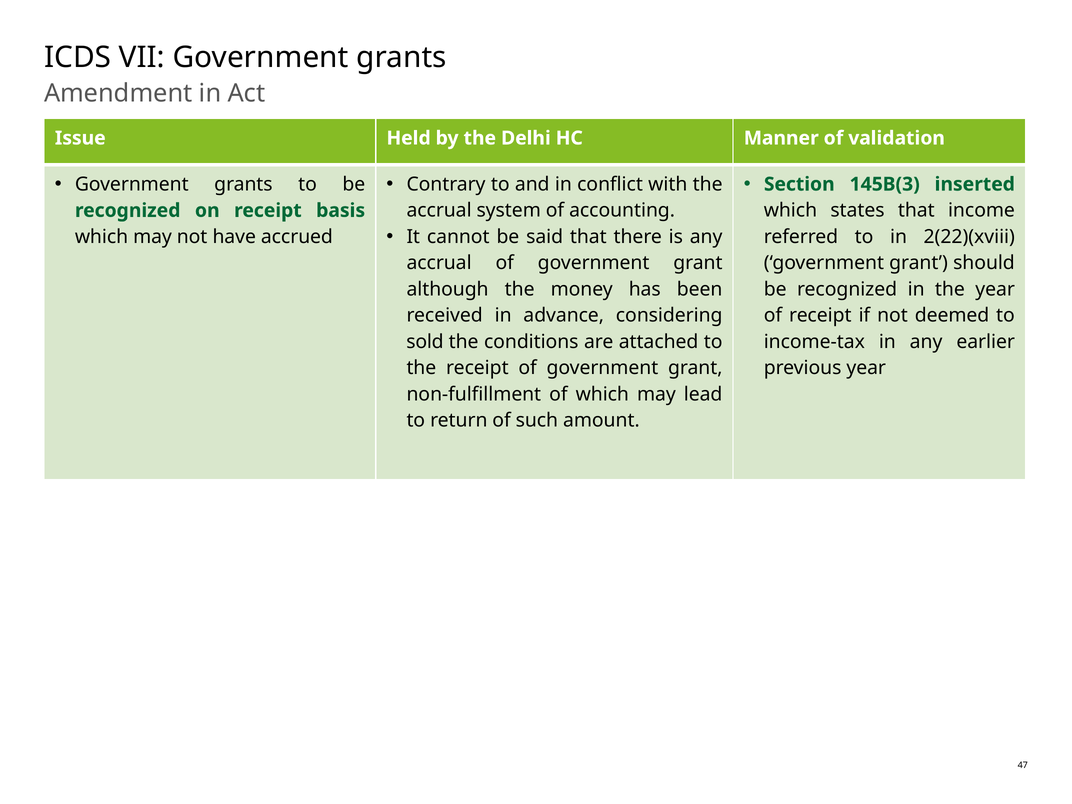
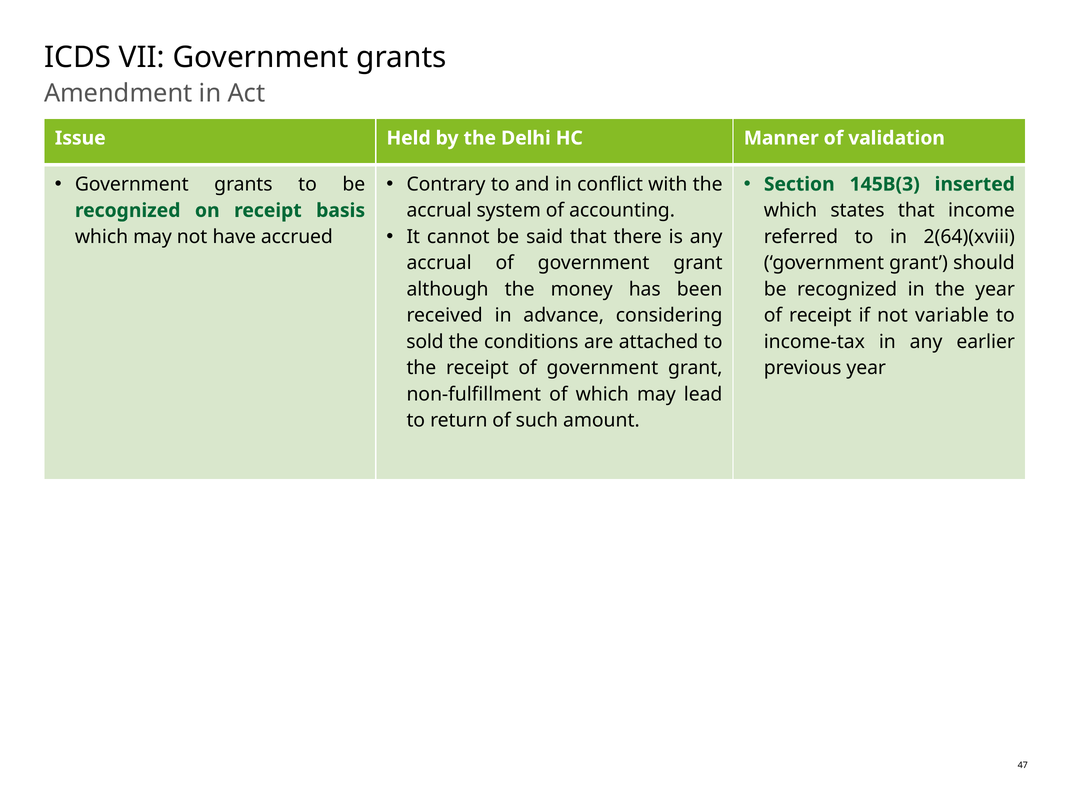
2(22)(xviii: 2(22)(xviii -> 2(64)(xviii (969, 237)
deemed: deemed -> variable (952, 316)
